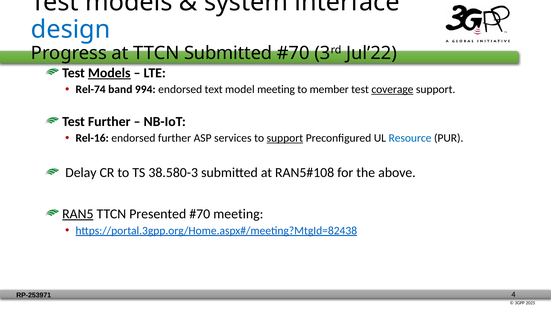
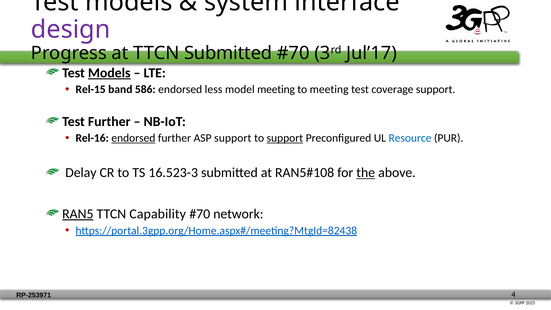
design colour: blue -> purple (71, 29)
Jul’22: Jul’22 -> Jul’17 (372, 53)
Rel-74: Rel-74 -> Rel-15 (91, 89)
994: 994 -> 586 (145, 89)
text: text -> less (214, 89)
to member: member -> meeting (329, 89)
coverage underline: present -> none (392, 89)
endorsed underline: none -> present (133, 138)
ASP services: services -> support (233, 138)
38.580-3: 38.580-3 -> 16.523-3 (173, 173)
the underline: none -> present (366, 173)
Presented: Presented -> Capability (158, 214)
meeting: meeting -> network (238, 214)
